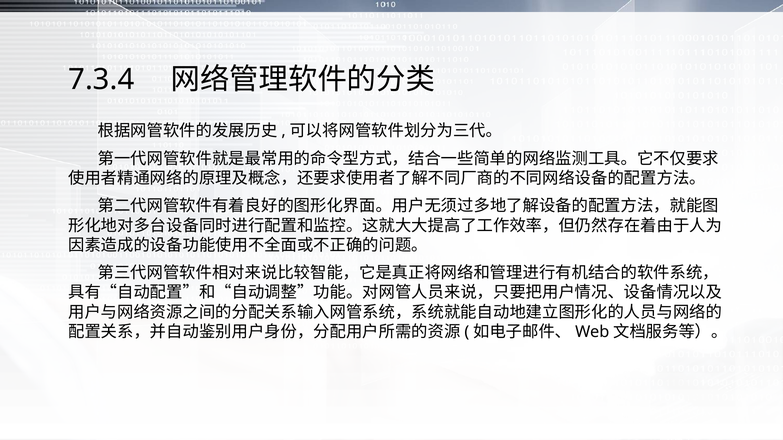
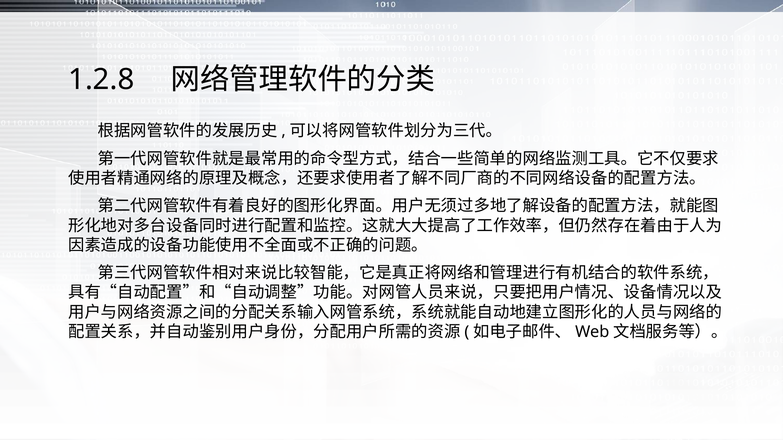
7.3.4: 7.3.4 -> 1.2.8 (101, 80)
